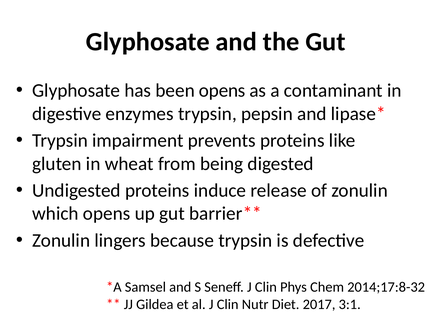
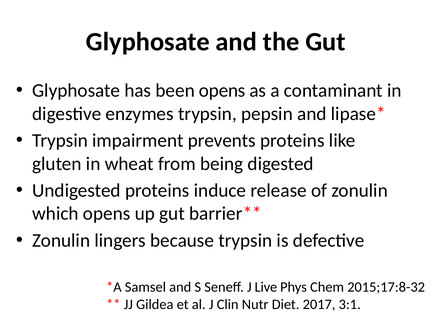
Seneff J Clin: Clin -> Live (266, 287)
2014;17:8-32: 2014;17:8-32 -> 2015;17:8-32 (386, 287)
